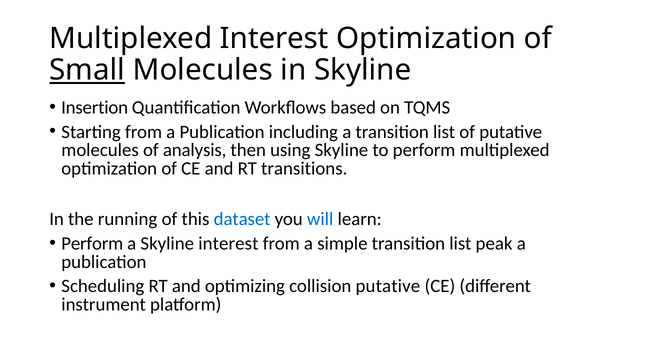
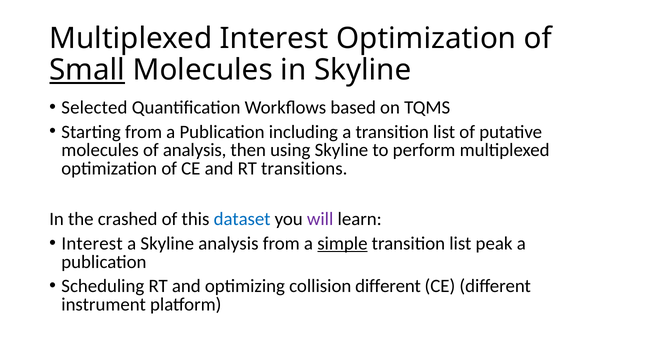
Insertion: Insertion -> Selected (94, 108)
running: running -> crashed (128, 219)
will colour: blue -> purple (320, 219)
Perform: Perform -> Interest (92, 244)
Skyline interest: interest -> analysis (228, 244)
simple underline: none -> present (342, 244)
collision putative: putative -> different (388, 287)
